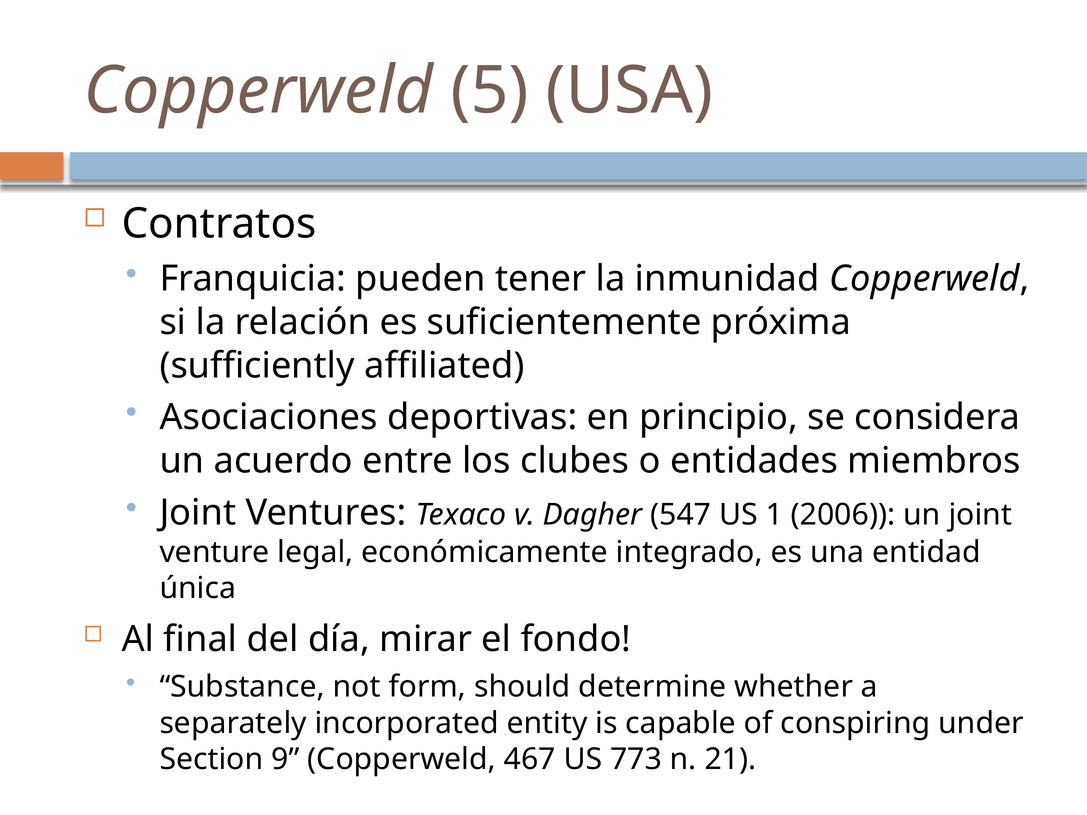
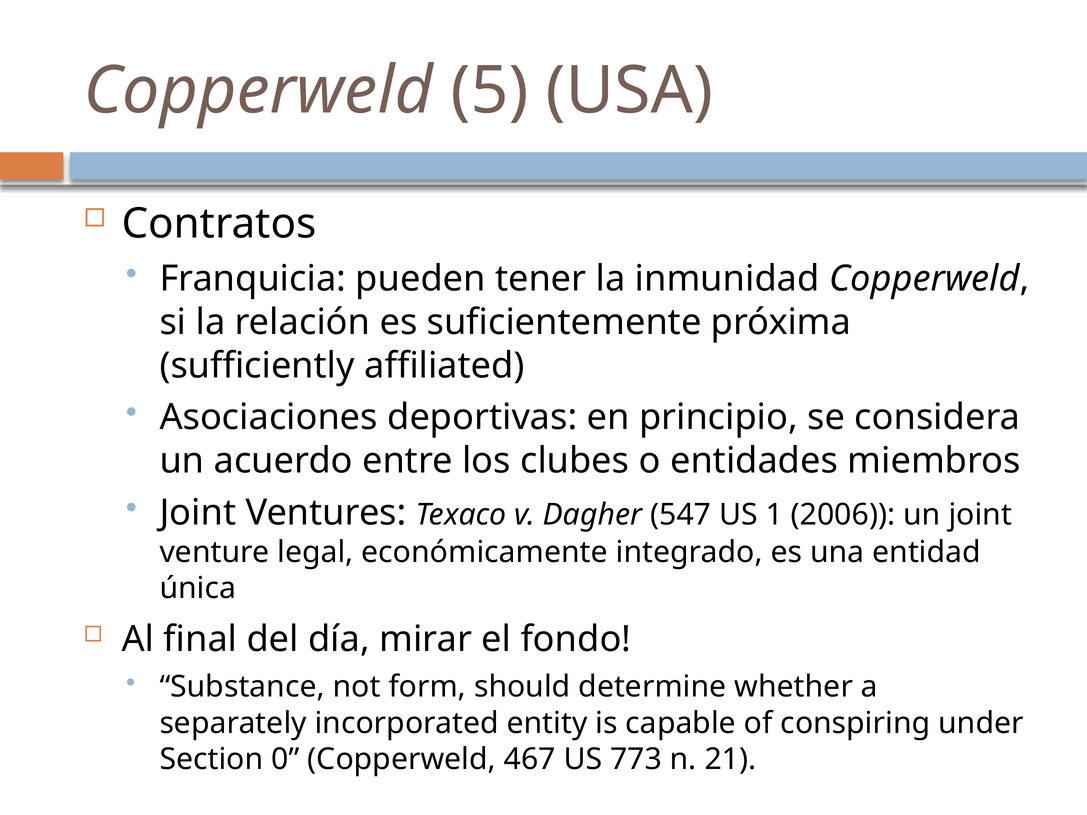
9: 9 -> 0 (285, 760)
